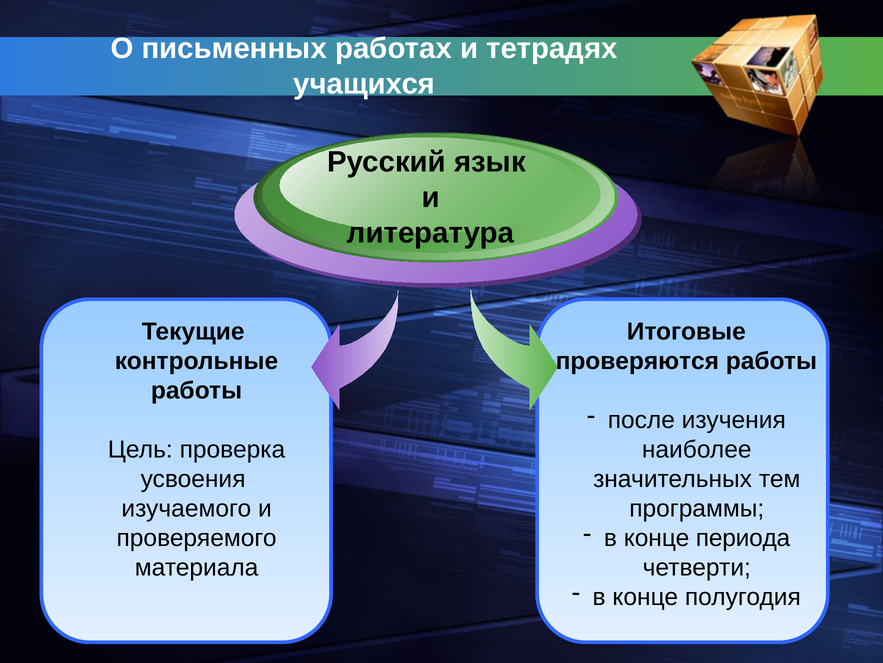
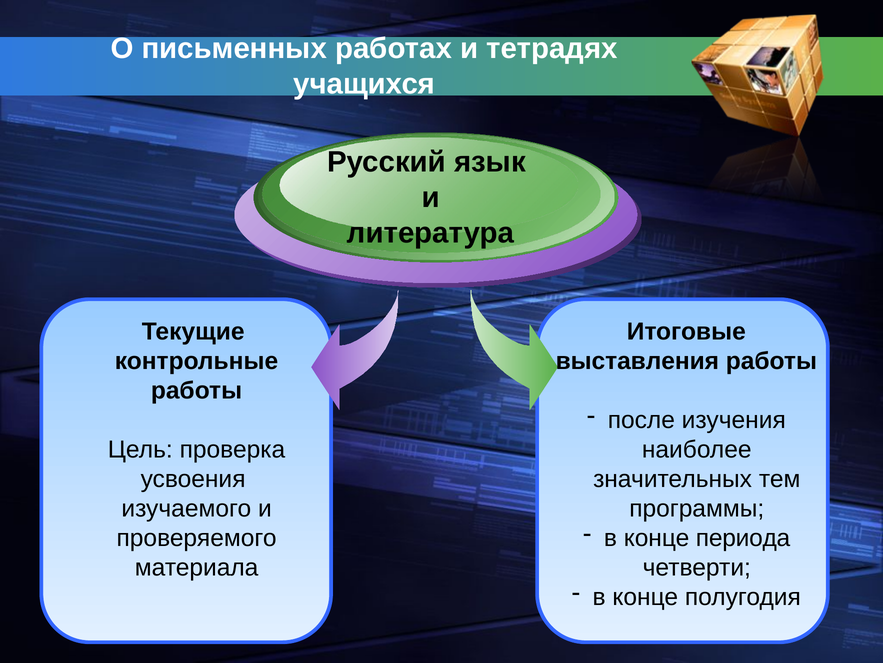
проверяются: проверяются -> выставления (637, 361)
